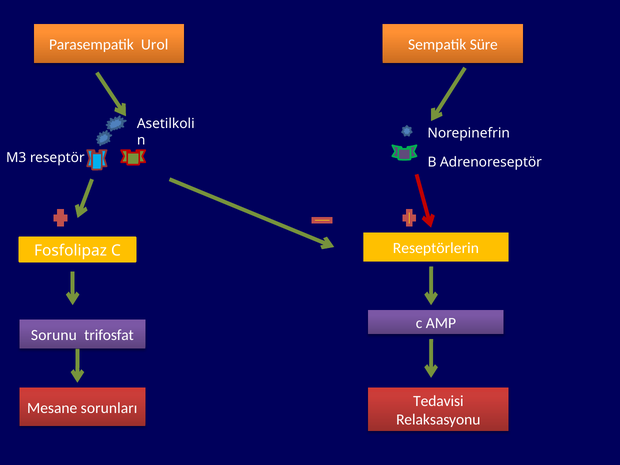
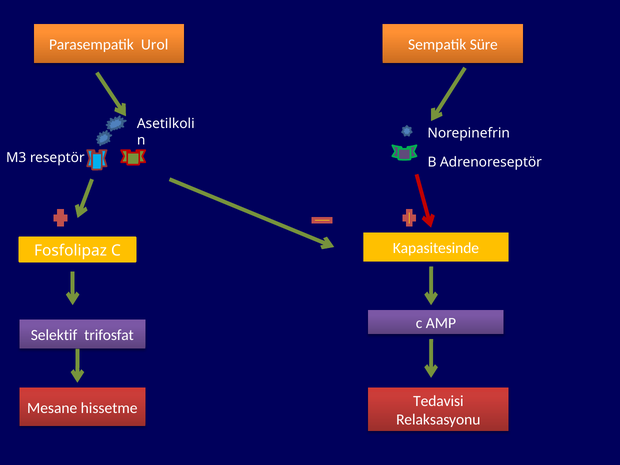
Reseptörlerin: Reseptörlerin -> Kapasitesinde (436, 248)
Sorunu: Sorunu -> Selektif (54, 335)
sorunları: sorunları -> hissetme (109, 408)
